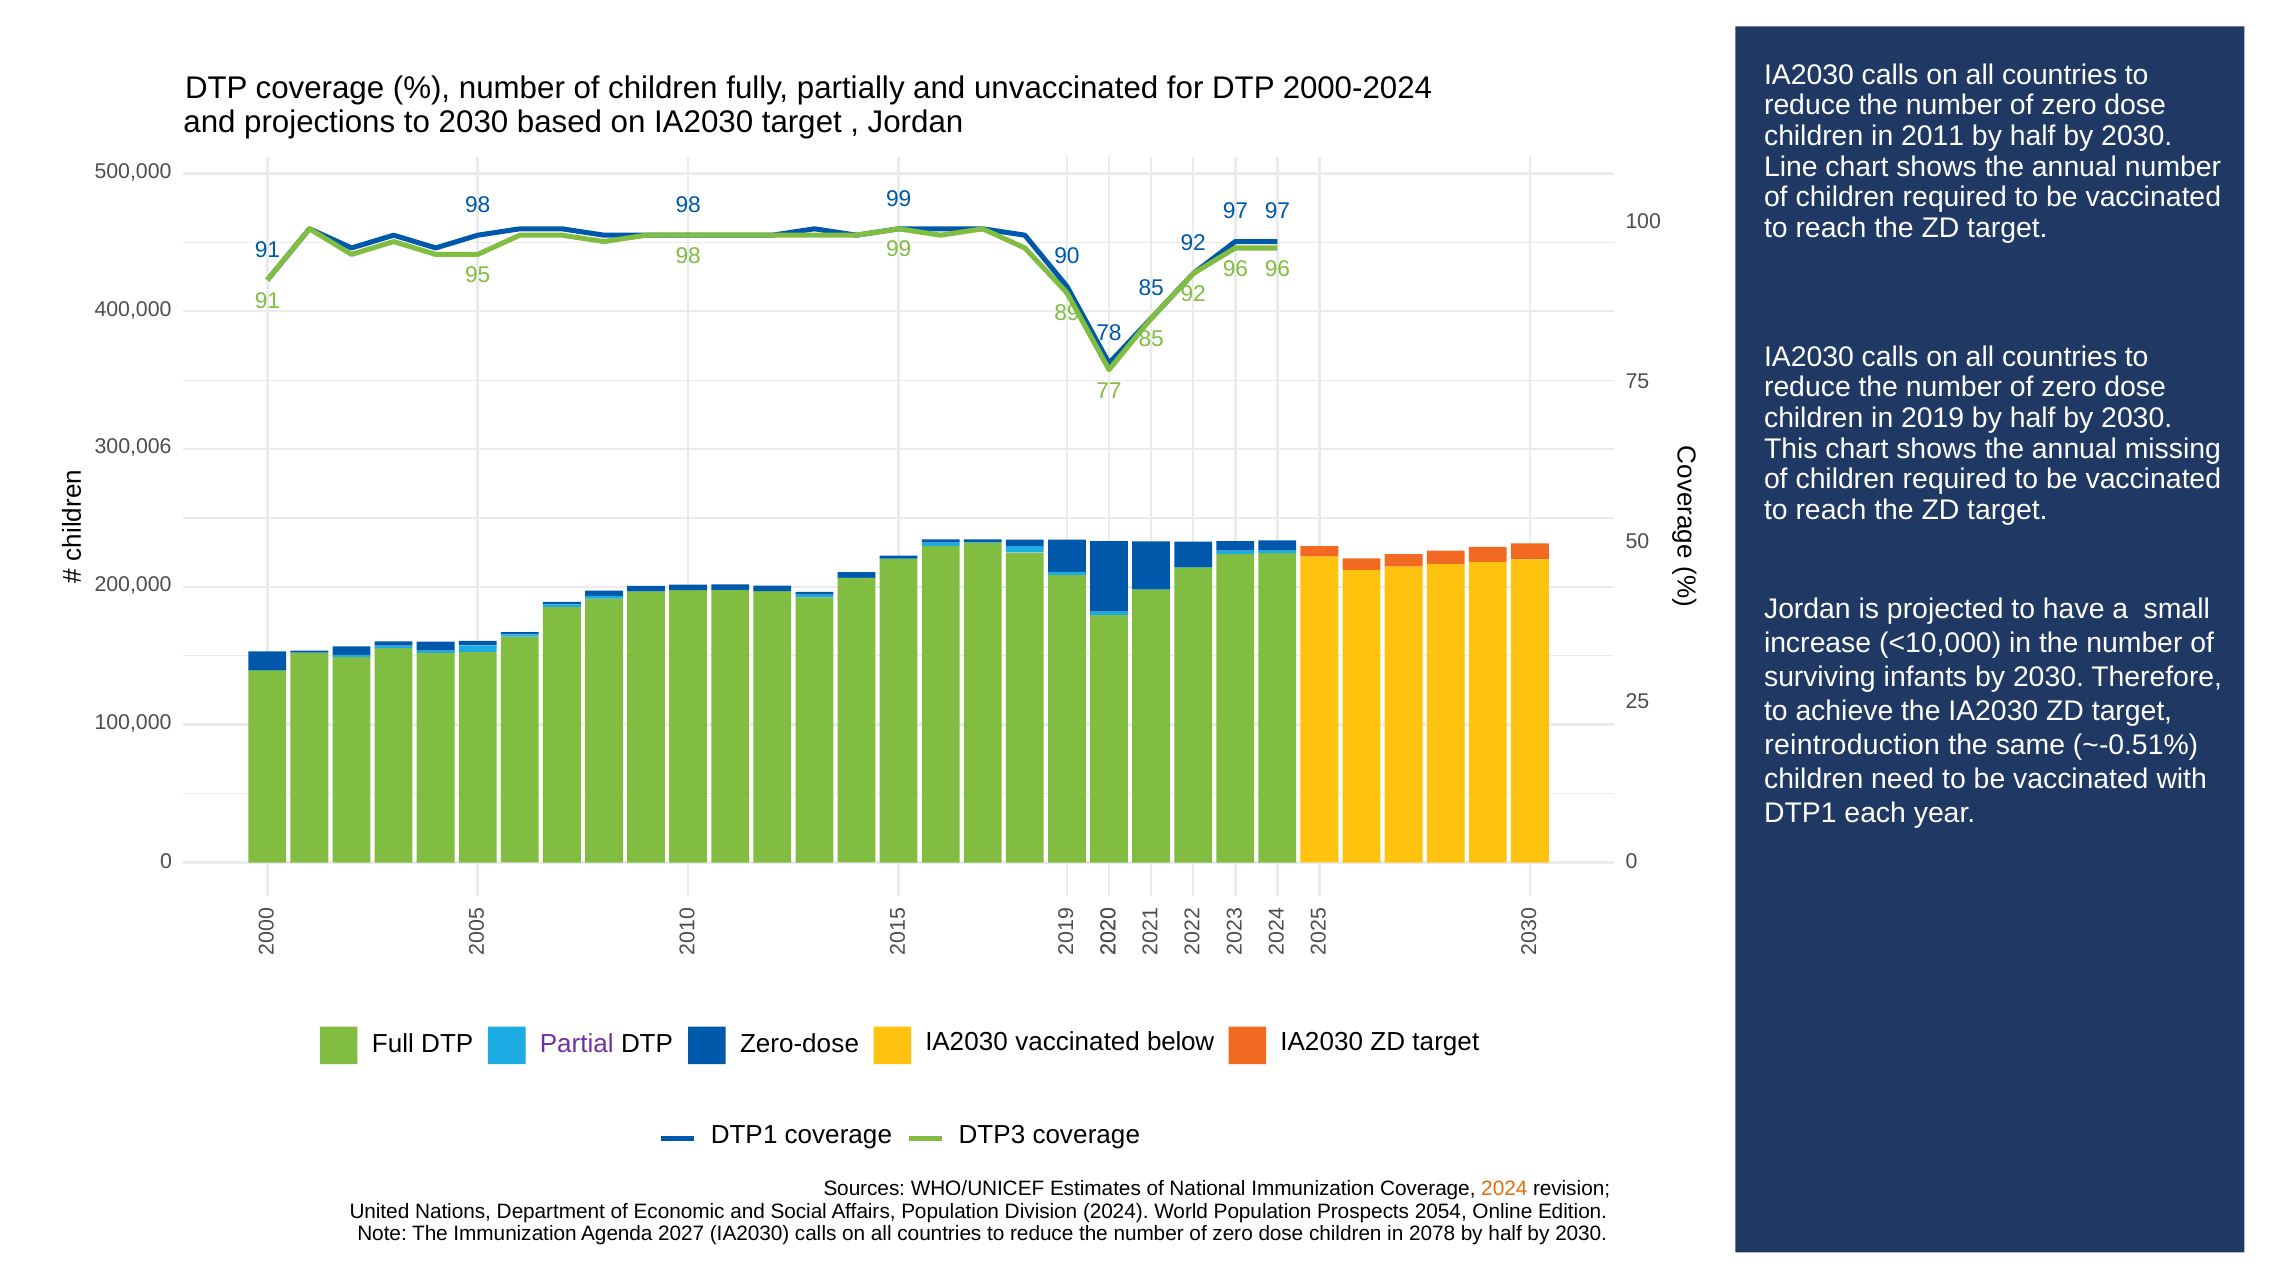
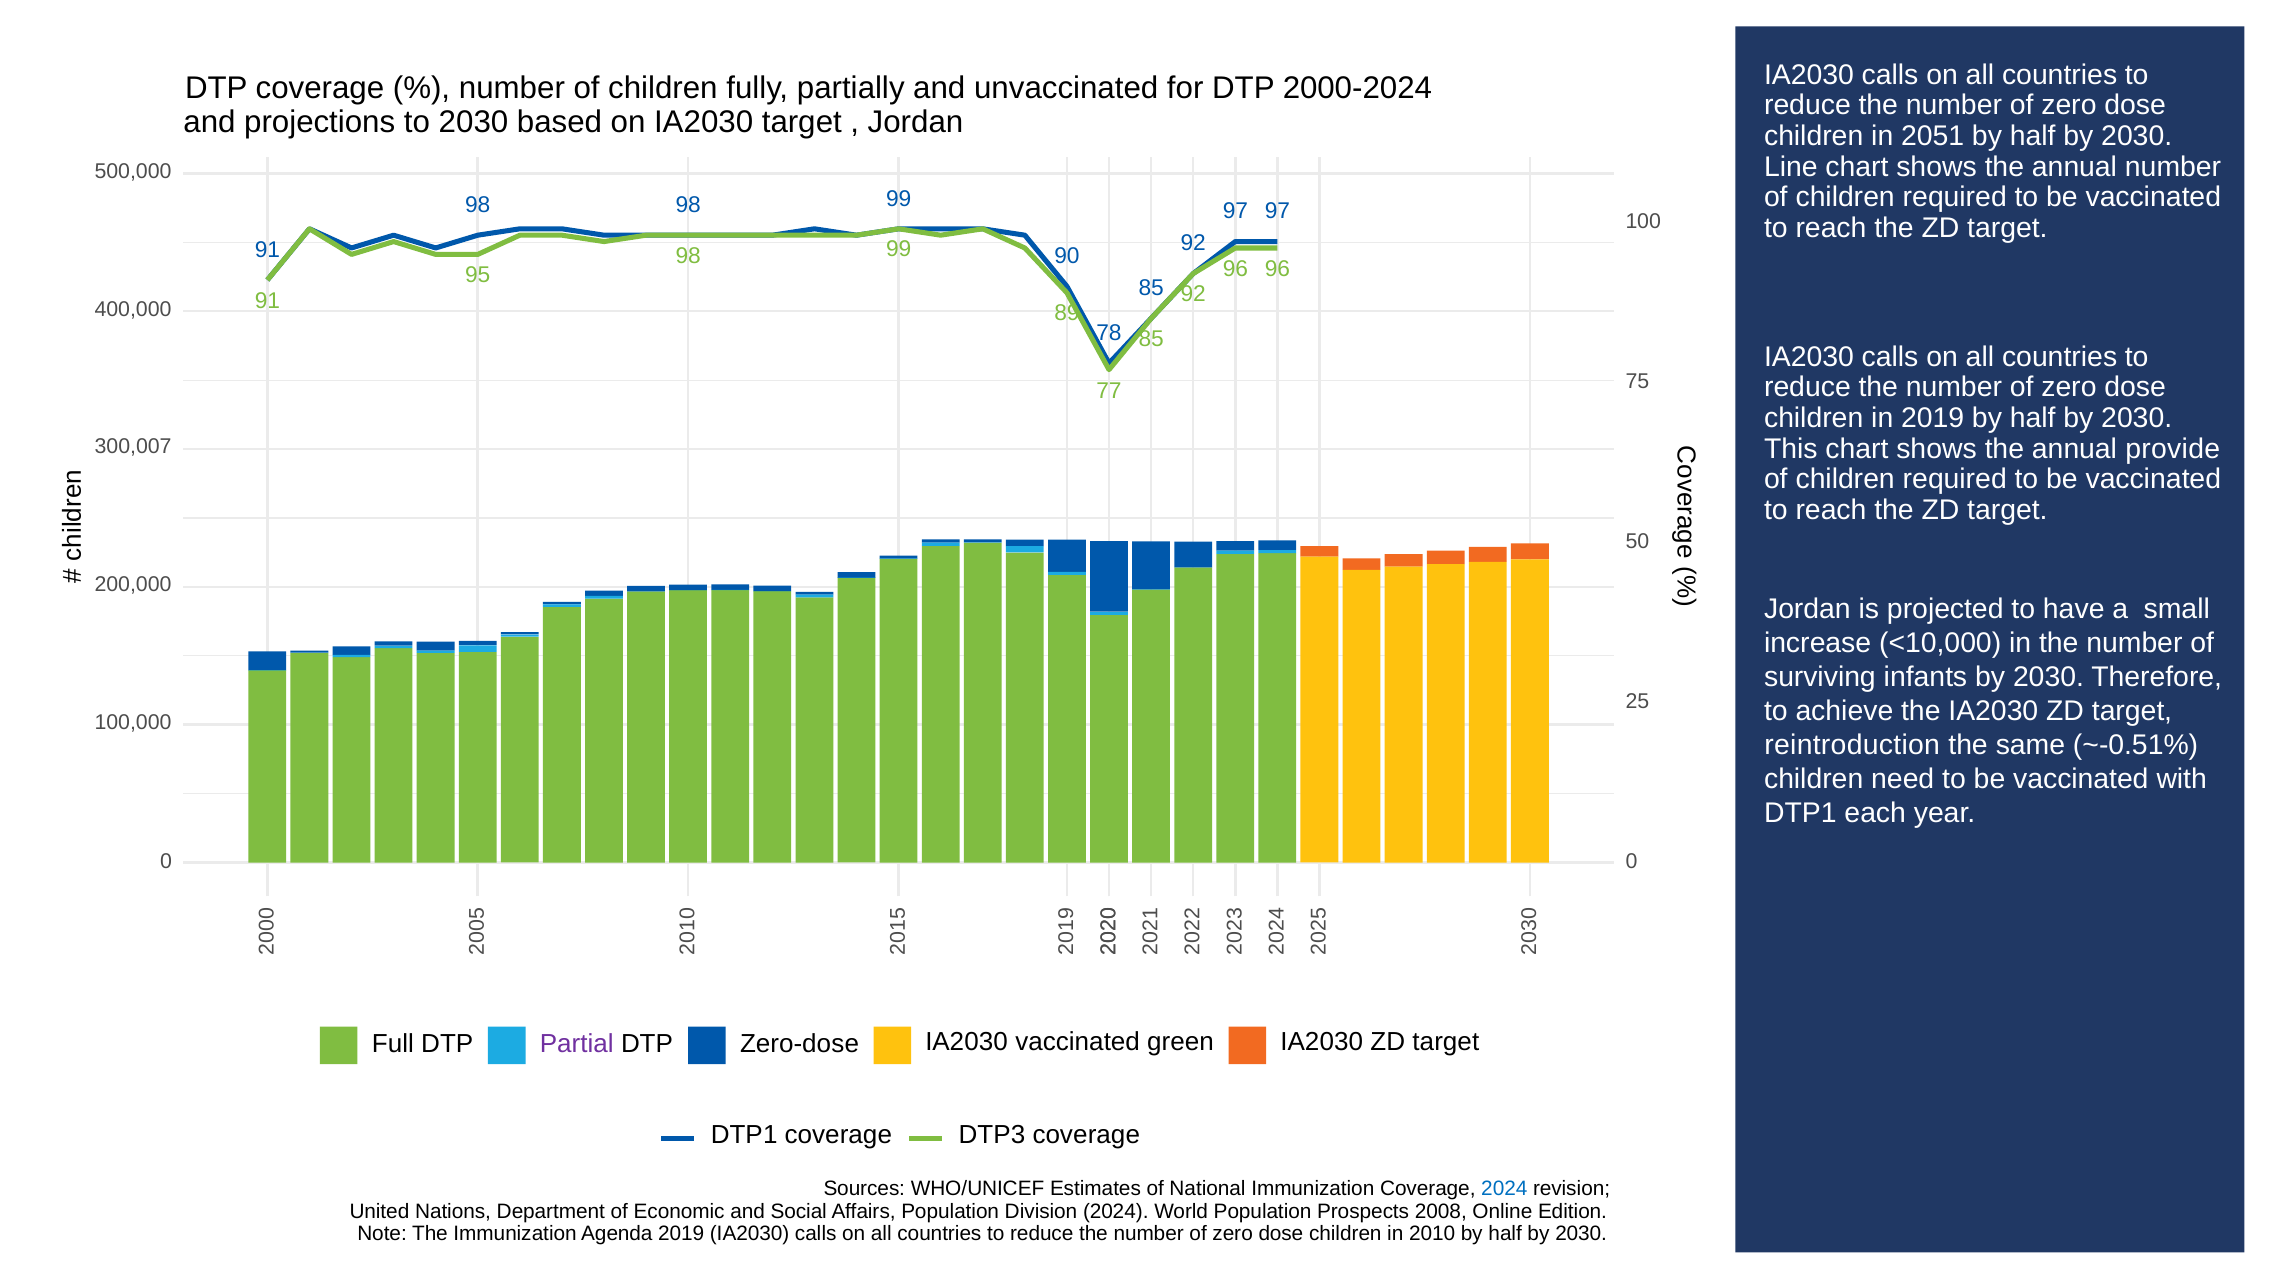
2011: 2011 -> 2051 (1933, 136)
missing: missing -> provide (2173, 449)
300,006: 300,006 -> 300,007 (133, 447)
below: below -> green (1181, 1041)
2024 colour: orange -> blue (1504, 1189)
2054: 2054 -> 2008 (1441, 1211)
Agenda 2027: 2027 -> 2019 (681, 1234)
2078: 2078 -> 2010 (1432, 1234)
